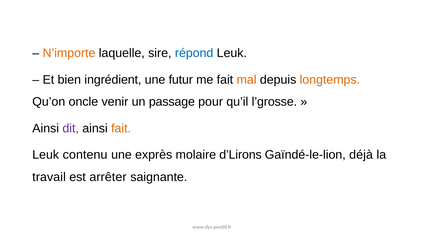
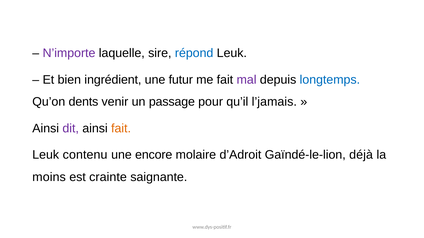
N’importe colour: orange -> purple (69, 53)
mal colour: orange -> purple (247, 80)
longtemps colour: orange -> blue (330, 80)
oncle: oncle -> dents (83, 102)
l’grosse: l’grosse -> l’jamais (274, 102)
exprès: exprès -> encore (154, 155)
d’Lirons: d’Lirons -> d’Adroit (240, 155)
travail: travail -> moins (49, 177)
arrêter: arrêter -> crainte (108, 177)
